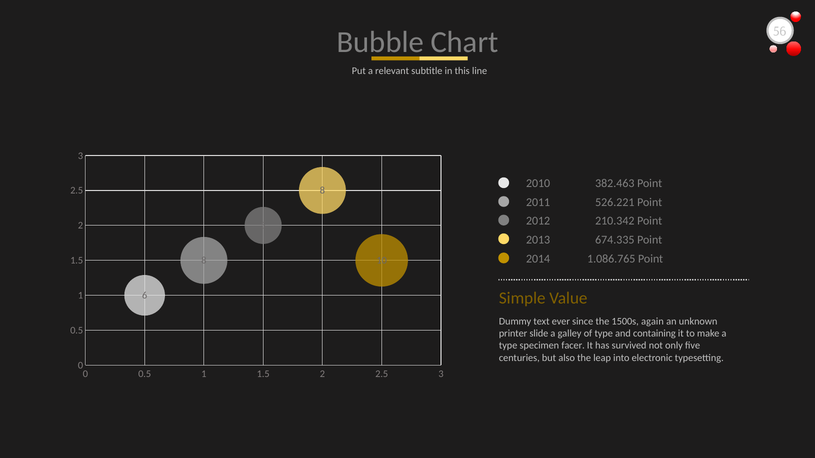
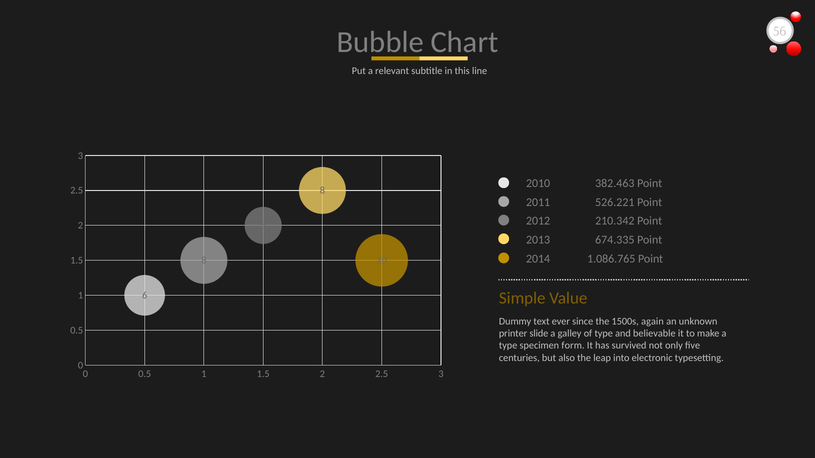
containing: containing -> believable (654, 334)
facer: facer -> form (573, 346)
